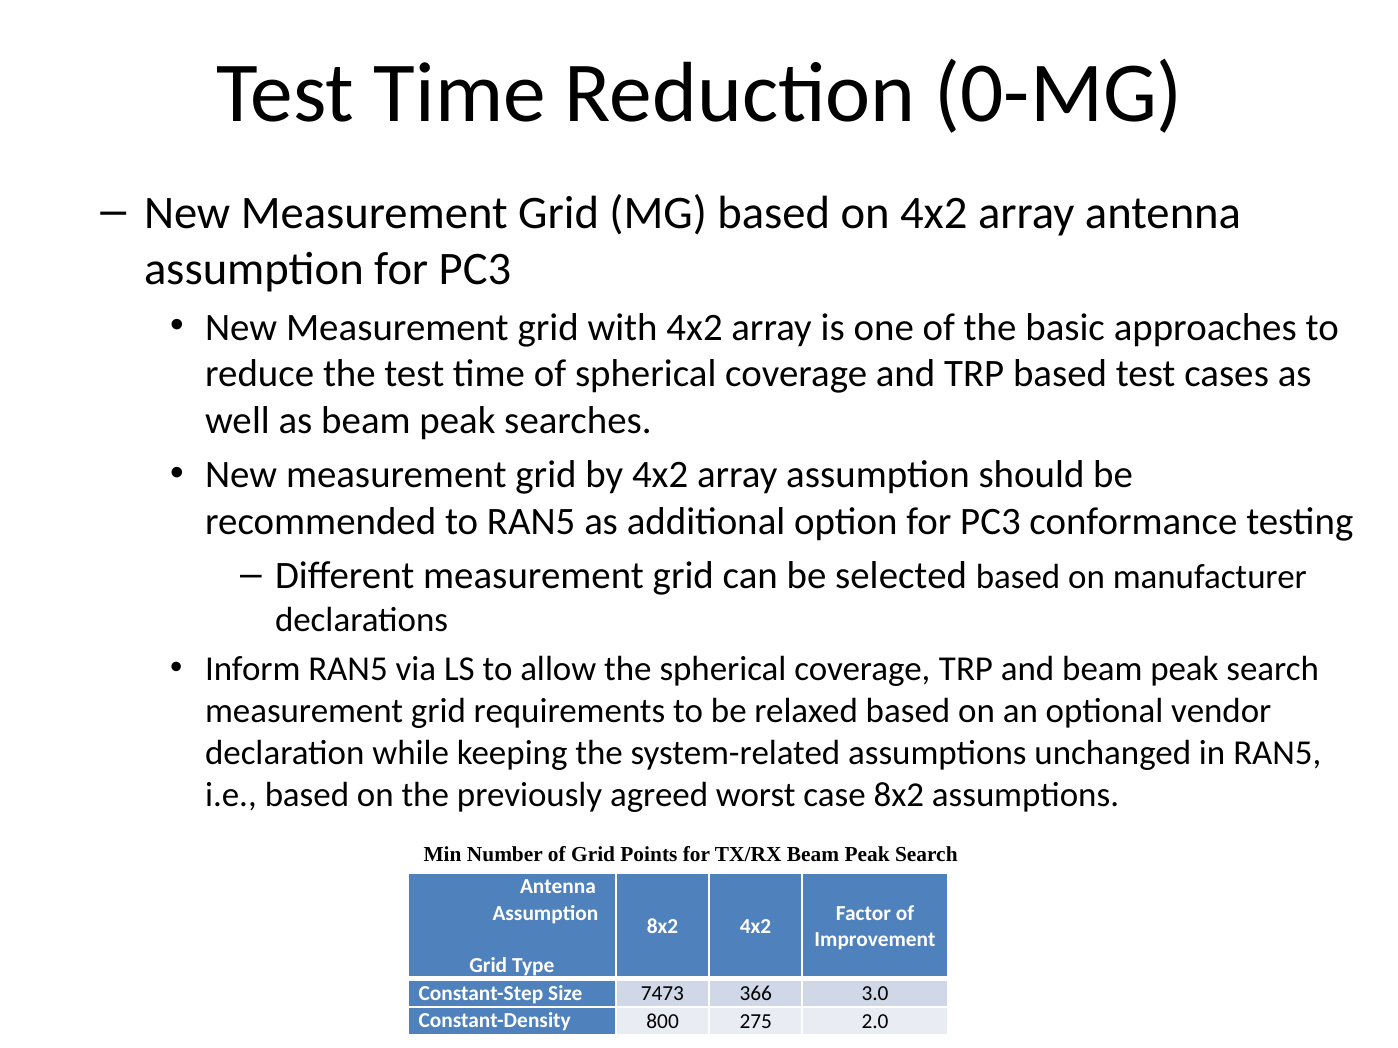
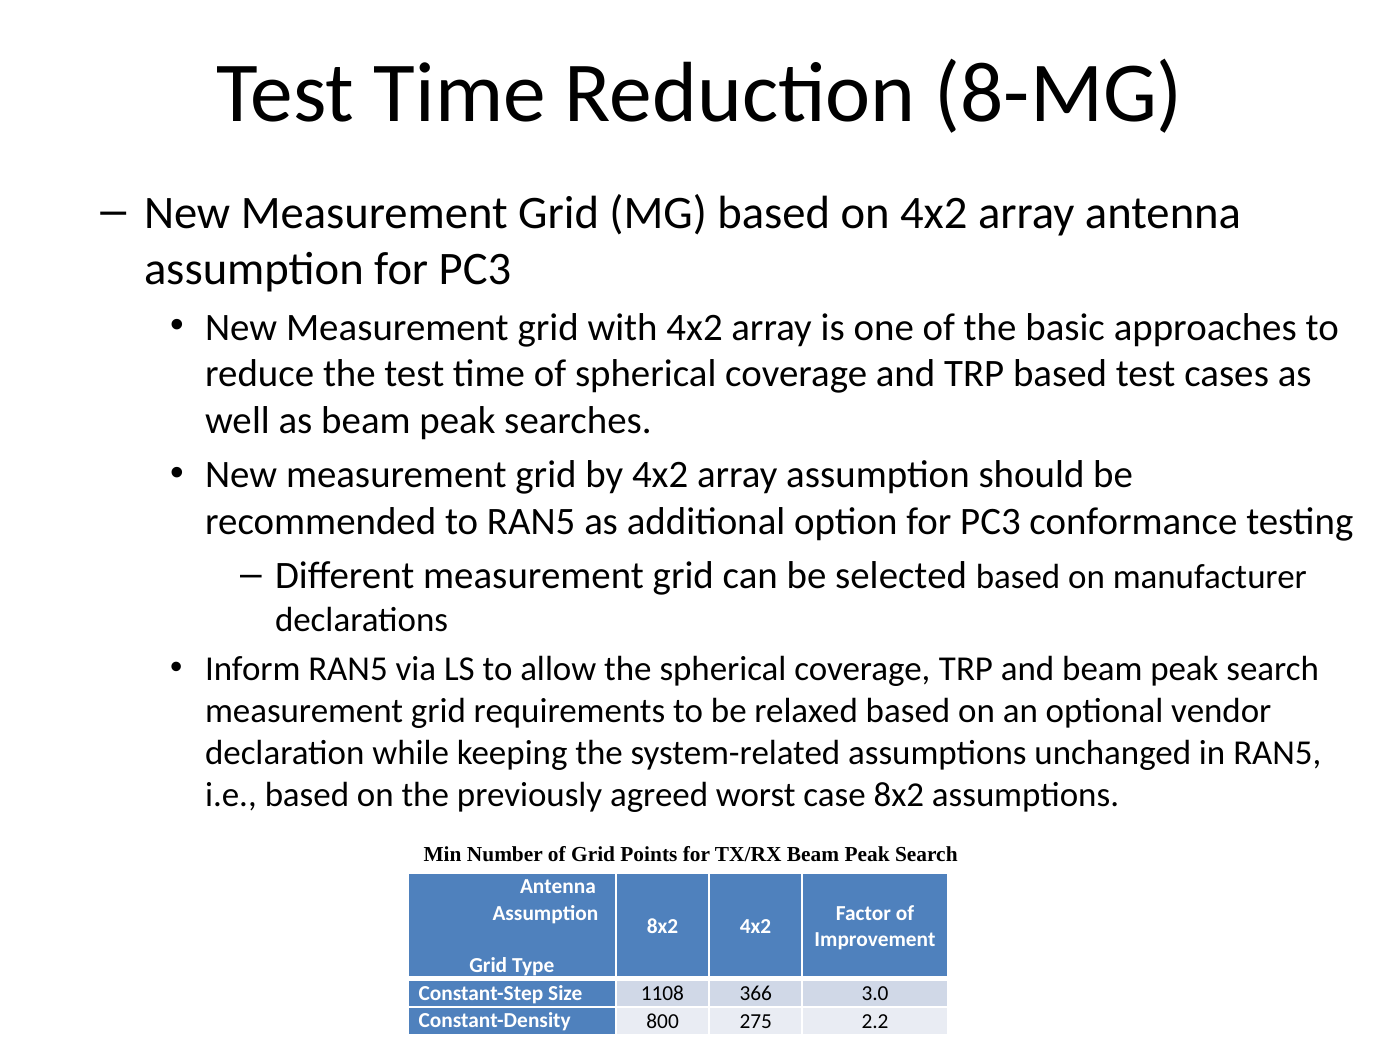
0-MG: 0-MG -> 8-MG (1059, 93)
7473: 7473 -> 1108 (662, 994)
2.0: 2.0 -> 2.2 (875, 1022)
